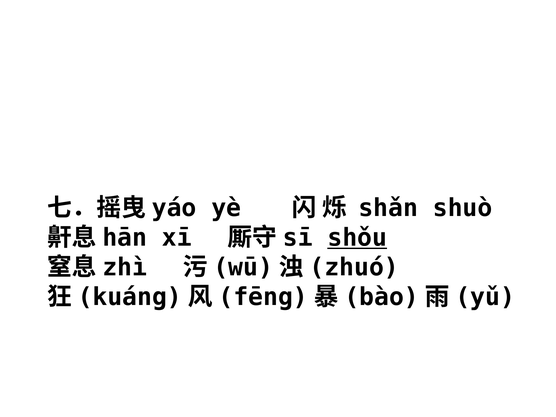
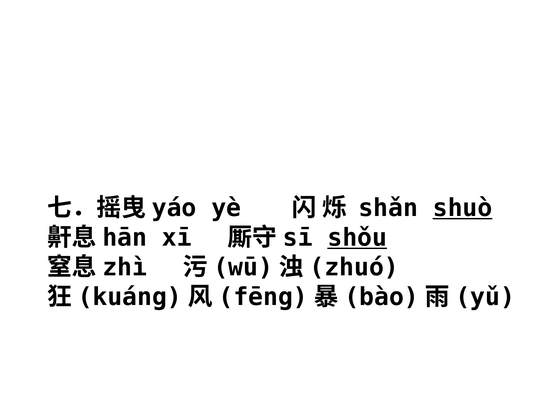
shuò underline: none -> present (463, 208)
